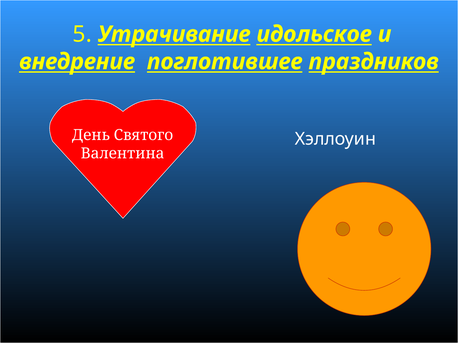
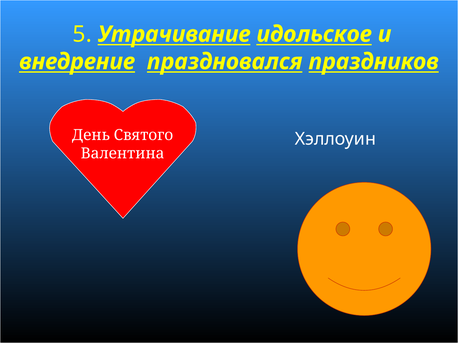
поглотившее: поглотившее -> праздновался (225, 62)
